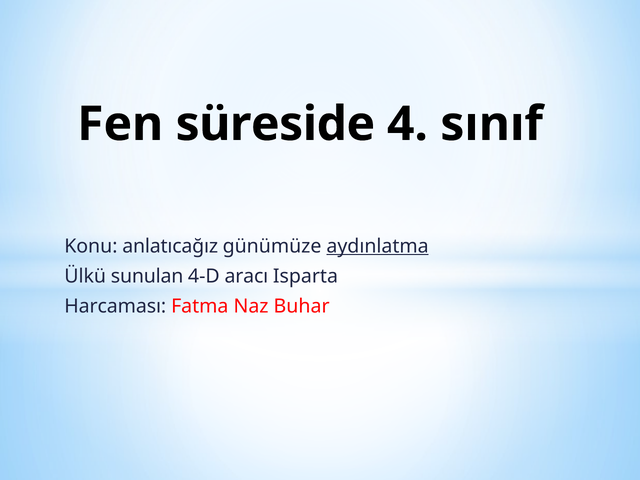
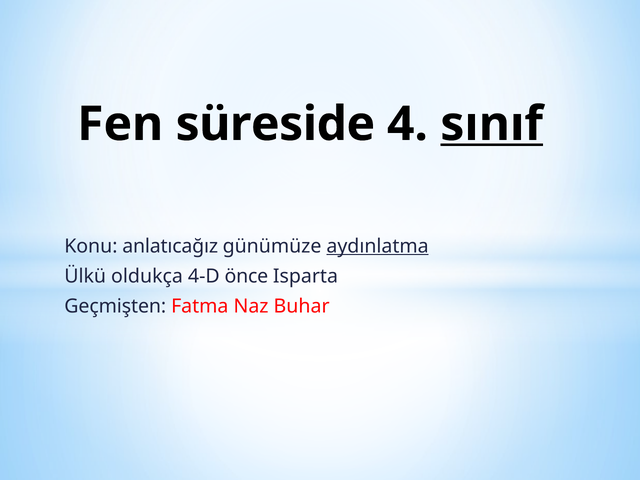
sınıf underline: none -> present (492, 124)
sunulan: sunulan -> oldukça (147, 276)
aracı: aracı -> önce (246, 276)
Harcaması: Harcaması -> Geçmişten (115, 306)
